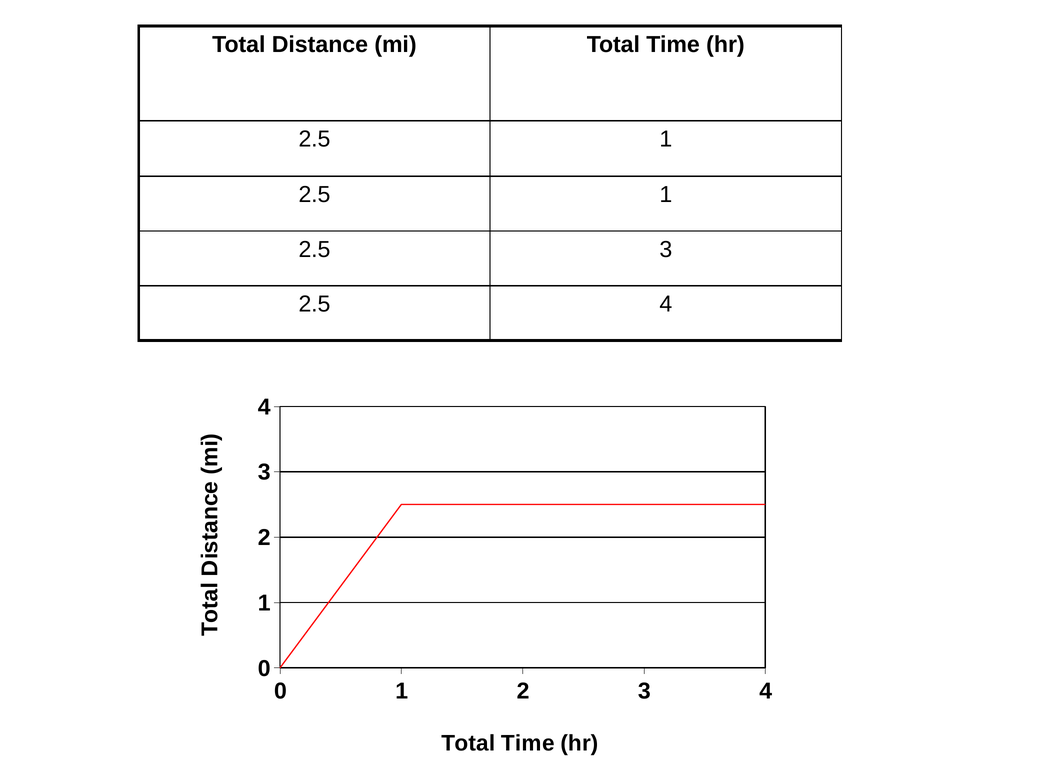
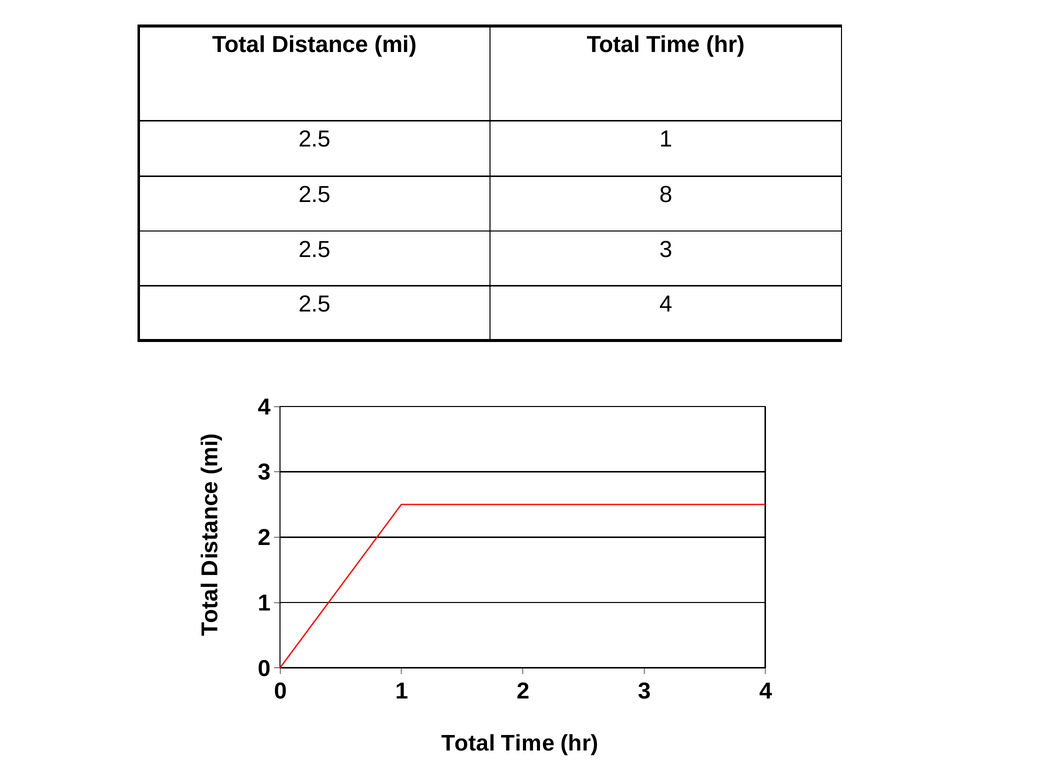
1: 1 -> 8 (666, 195)
